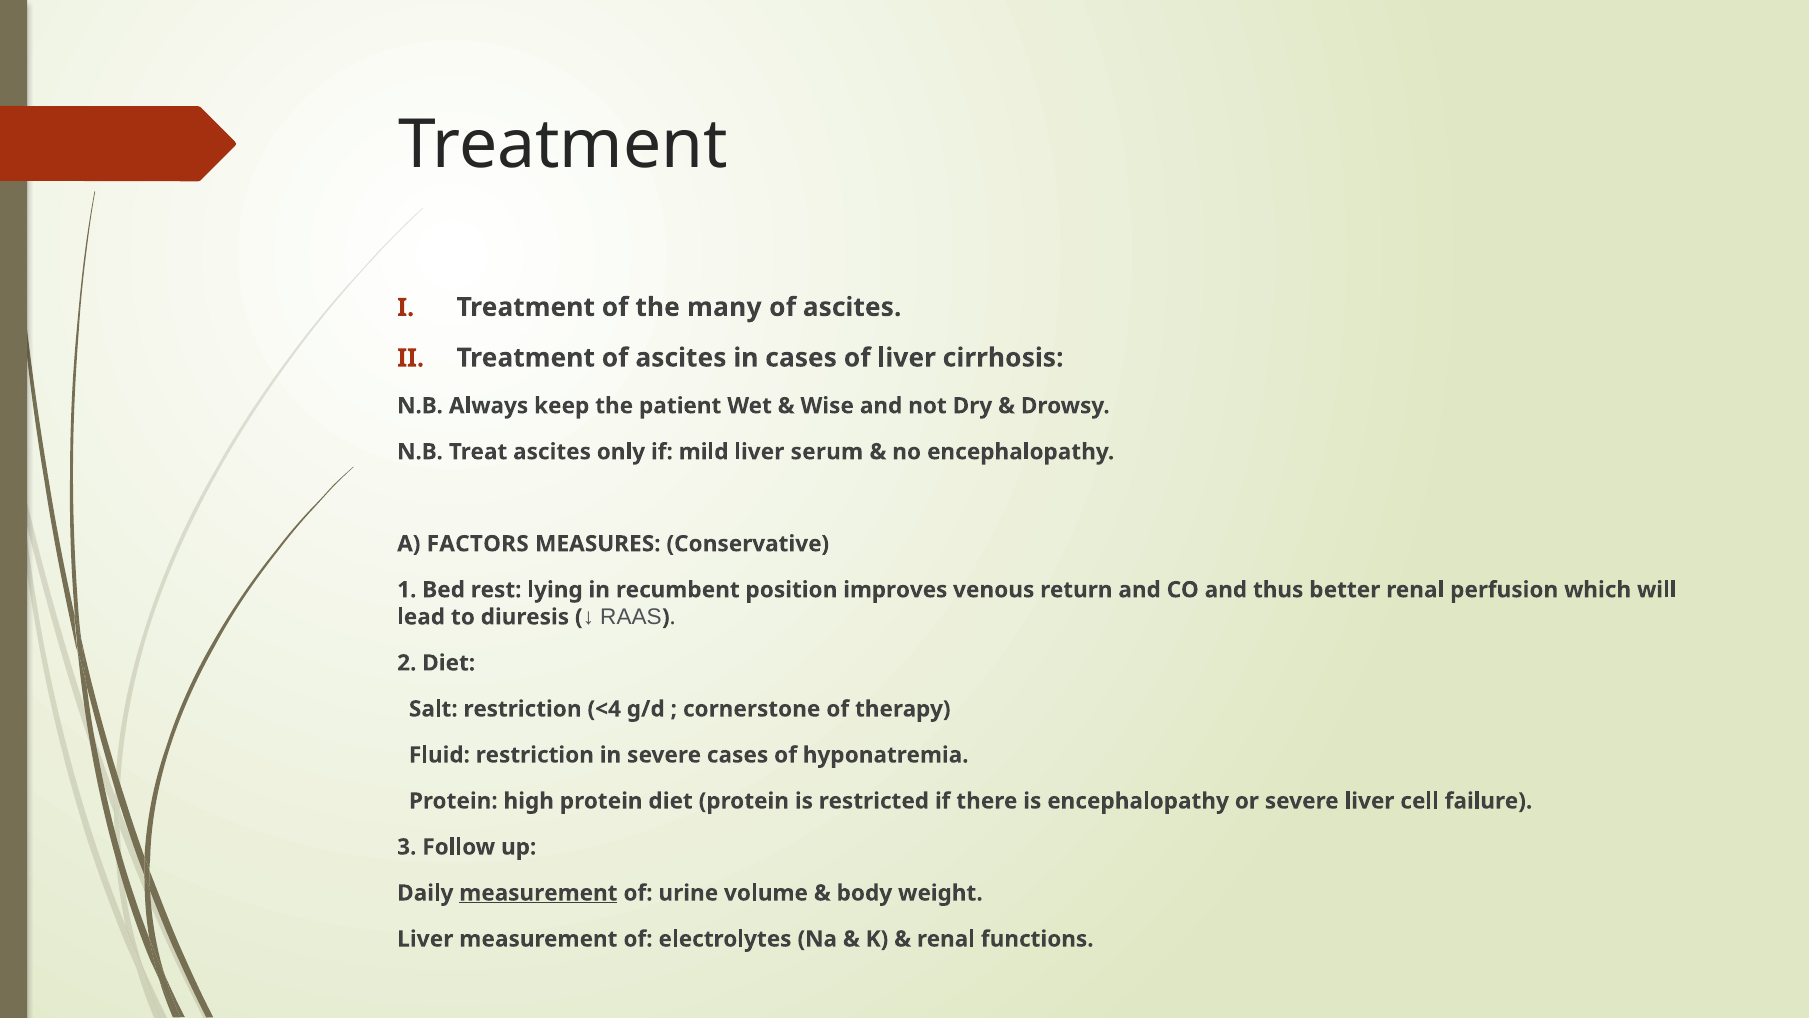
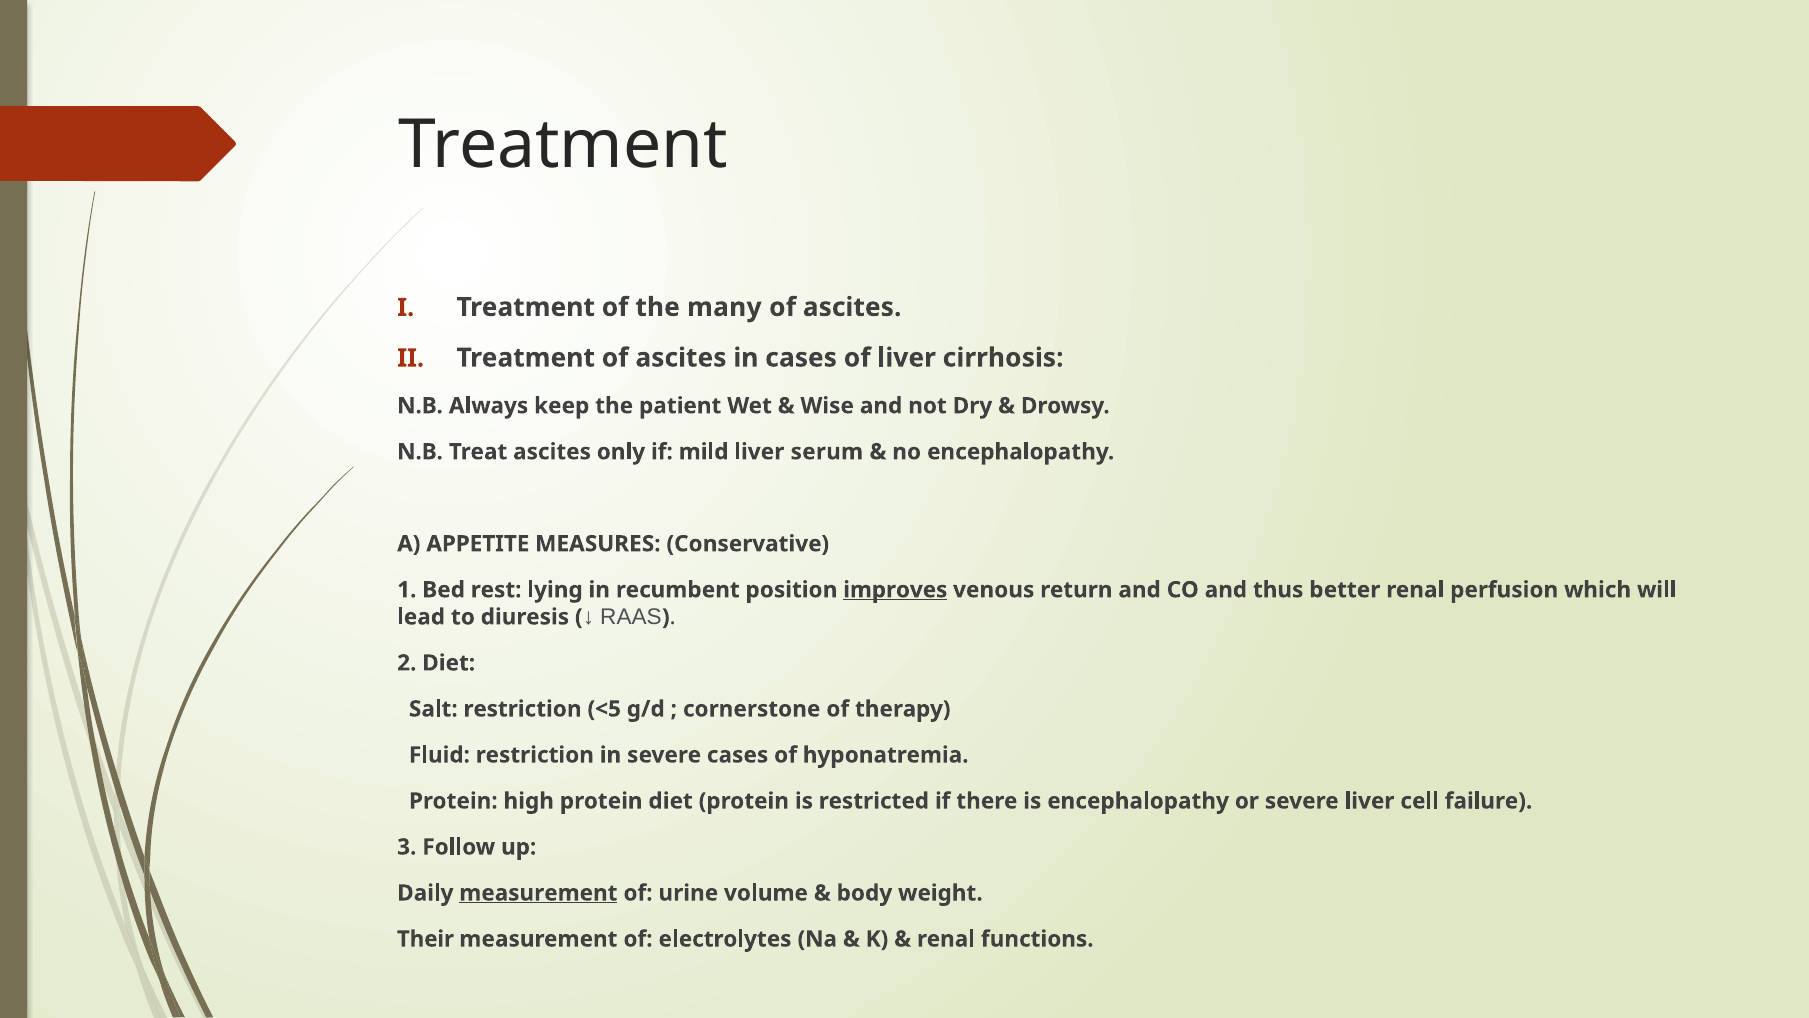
FACTORS: FACTORS -> APPETITE (478, 544)
improves underline: none -> present (895, 590)
<4: <4 -> <5 (604, 709)
Liver: Liver -> Their (425, 939)
